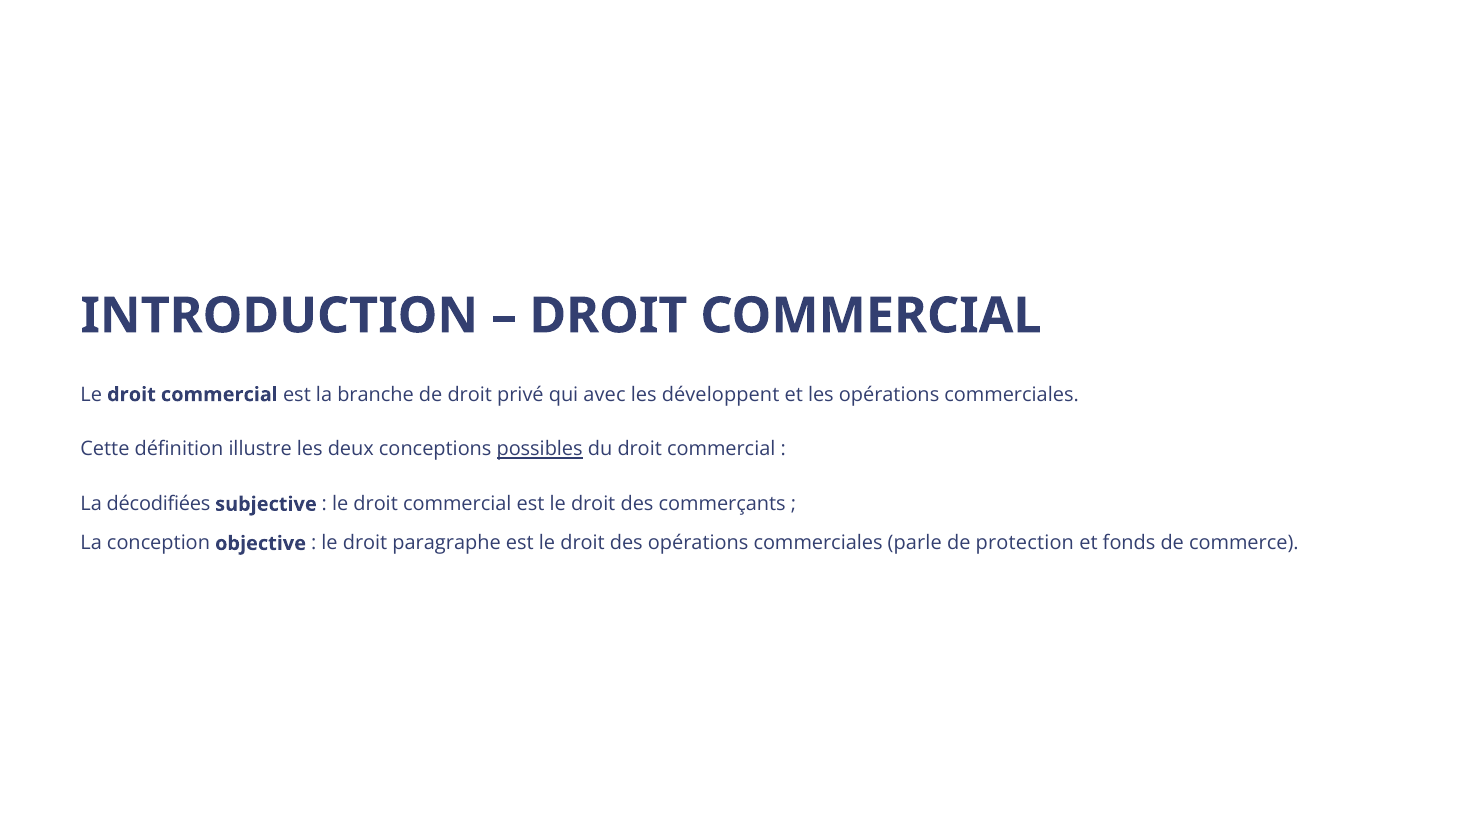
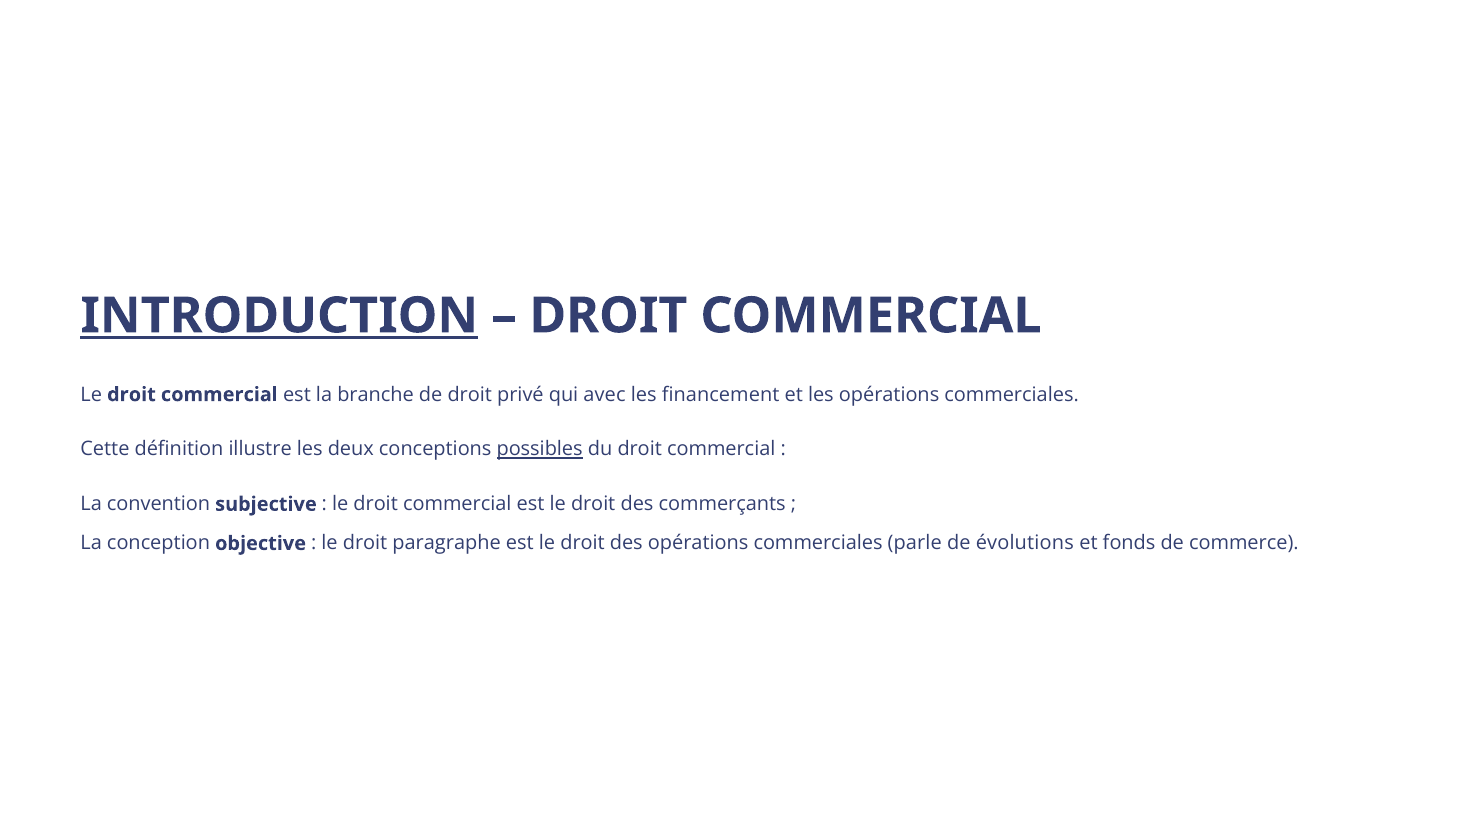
INTRODUCTION underline: none -> present (279, 316)
développent: développent -> financement (721, 395)
décodifiées: décodifiées -> convention (159, 504)
protection: protection -> évolutions (1025, 544)
